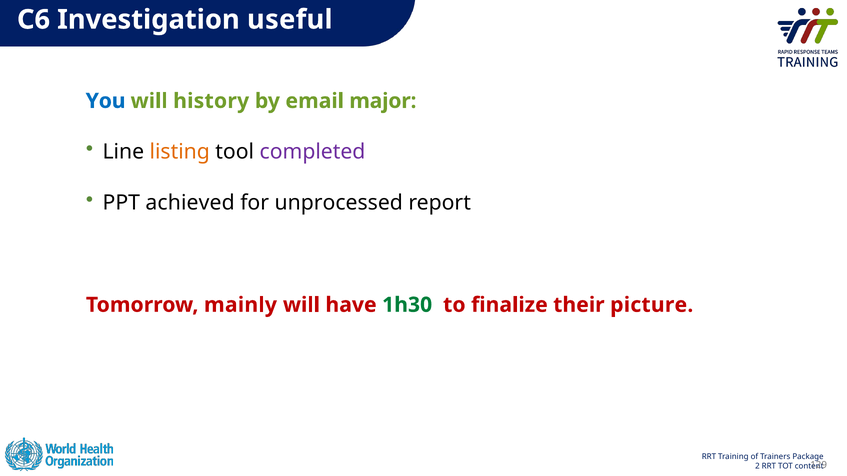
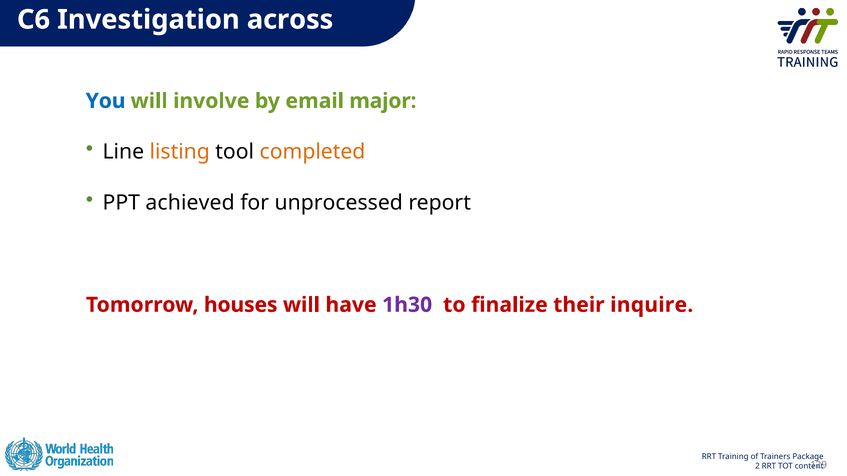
useful: useful -> across (290, 20)
history: history -> involve (211, 101)
completed colour: purple -> orange (313, 152)
mainly: mainly -> houses (241, 305)
1h30 colour: green -> purple (407, 305)
picture: picture -> inquire (652, 305)
